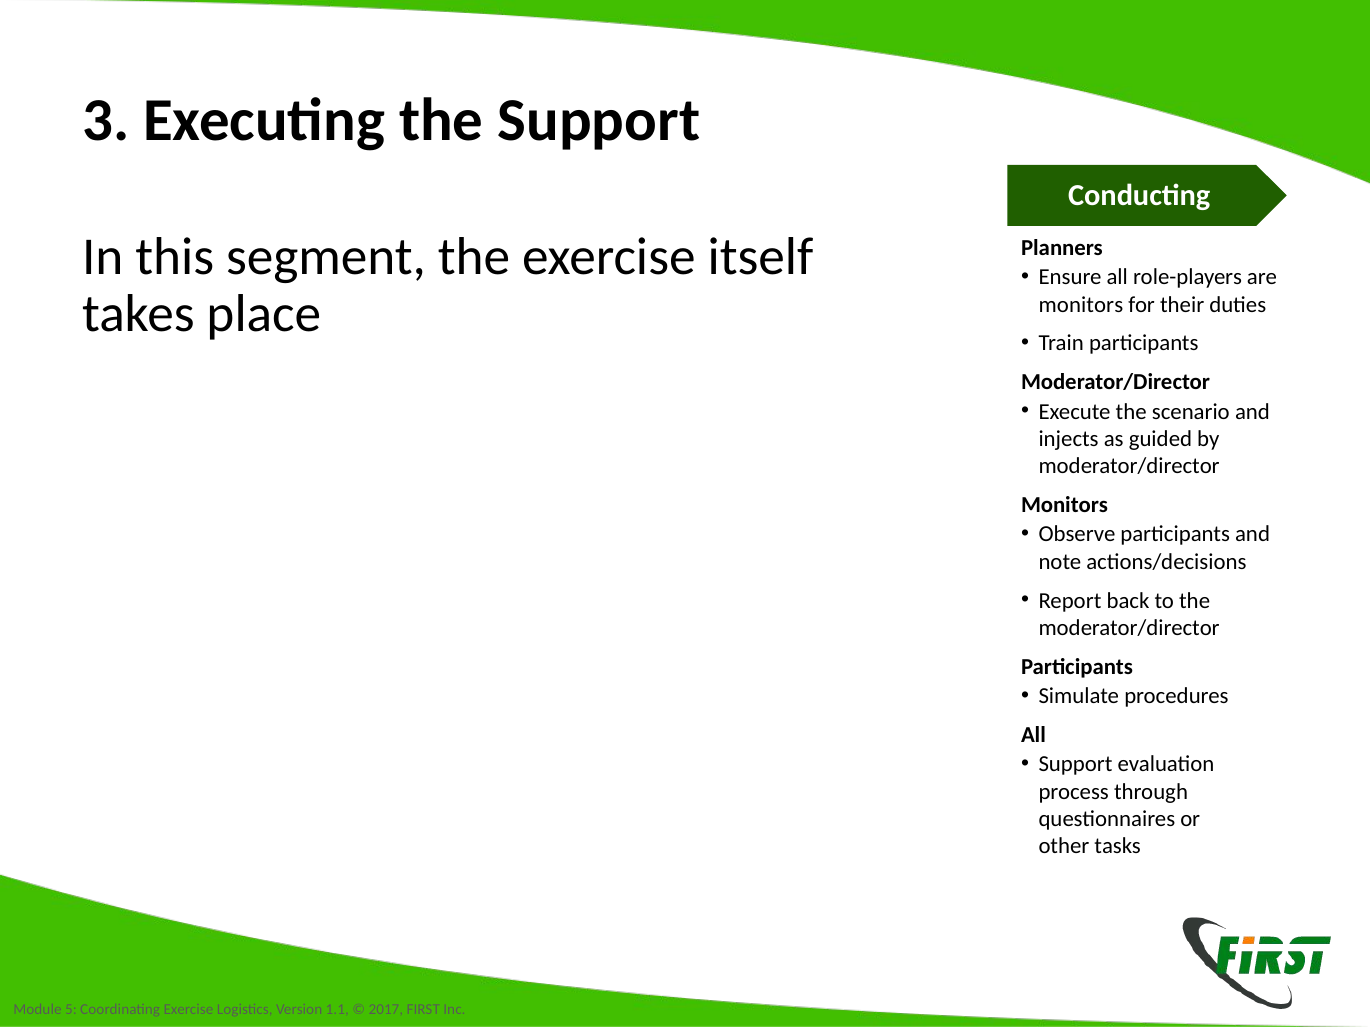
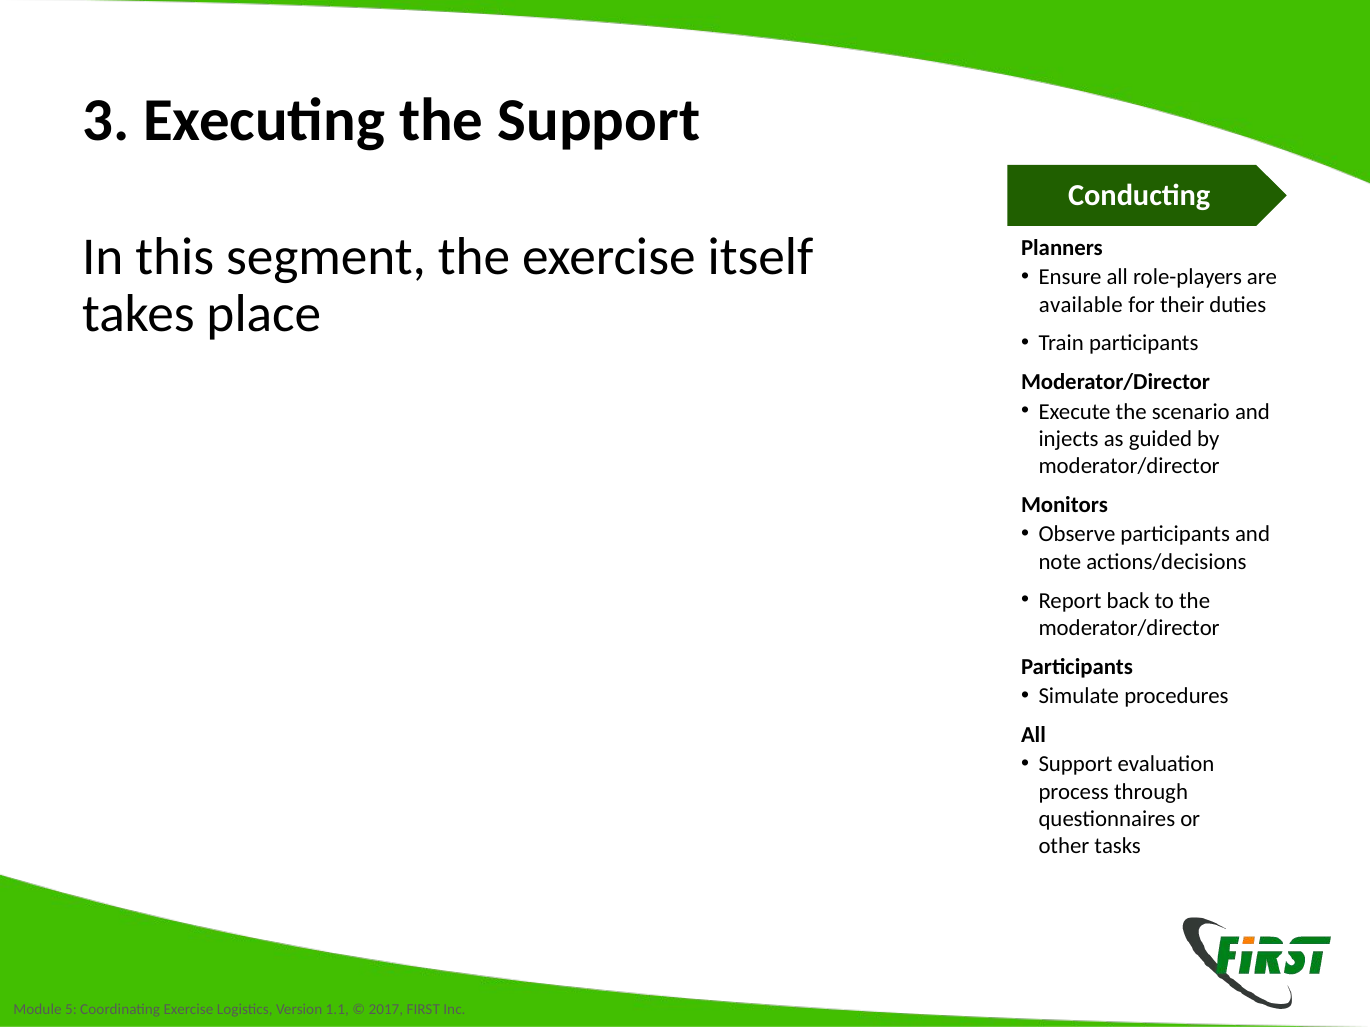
monitors: monitors -> available (1081, 305)
